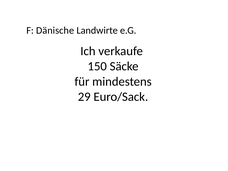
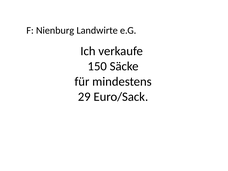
Dänische: Dänische -> Nienburg (55, 30)
